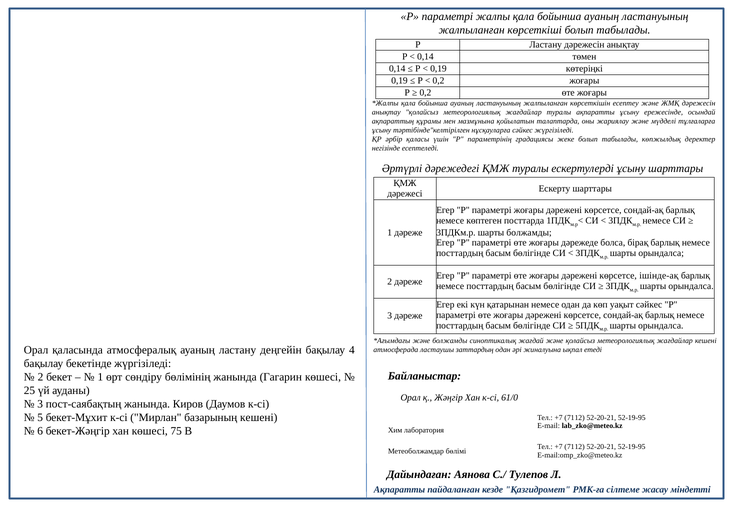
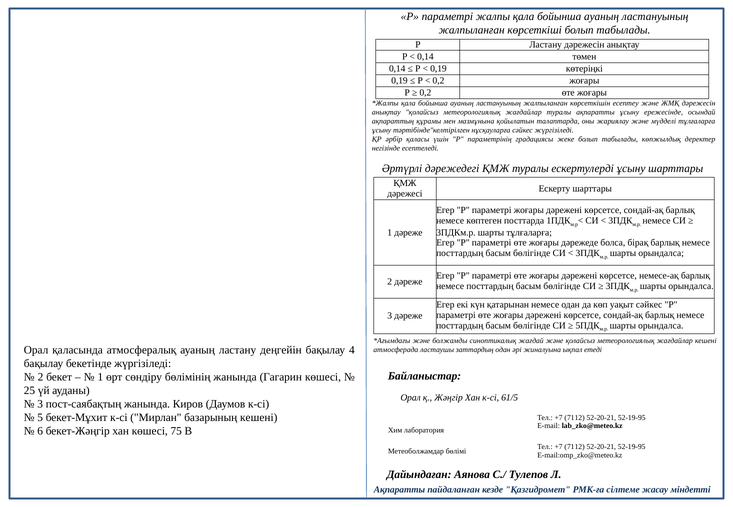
шарты болжамды: болжамды -> тұлғаларға (529, 233)
ішінде-ақ: ішінде-ақ -> немесе-ақ (659, 276)
61/0: 61/0 -> 61/5 (510, 398)
